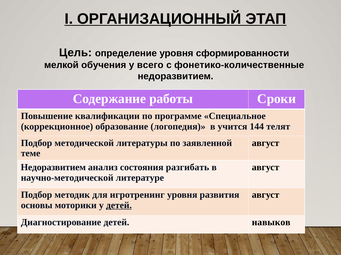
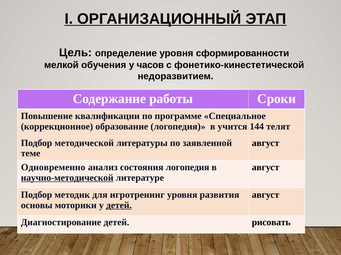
всего: всего -> часов (150, 65)
фонетико-количественные: фонетико-количественные -> фонетико-кинестетической (239, 65)
Недоразвитием: Недоразвитием -> Одновременно (53, 168)
состояния разгибать: разгибать -> логопедия (188, 168)
научно-методической underline: none -> present (67, 178)
навыков: навыков -> рисовать (271, 223)
